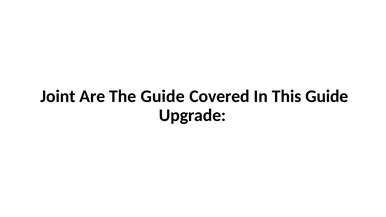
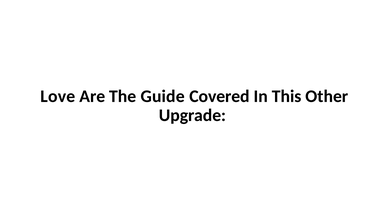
Joint: Joint -> Love (58, 96)
This Guide: Guide -> Other (327, 96)
